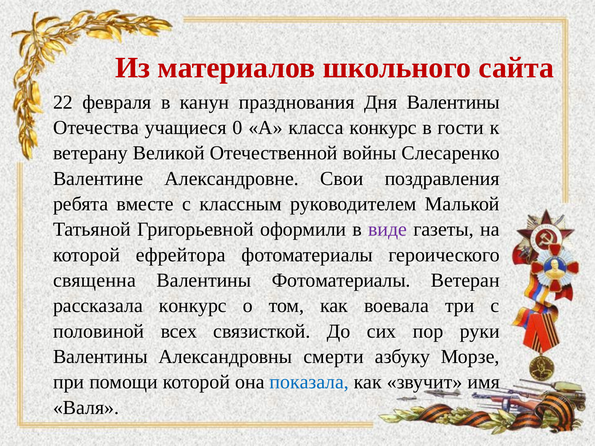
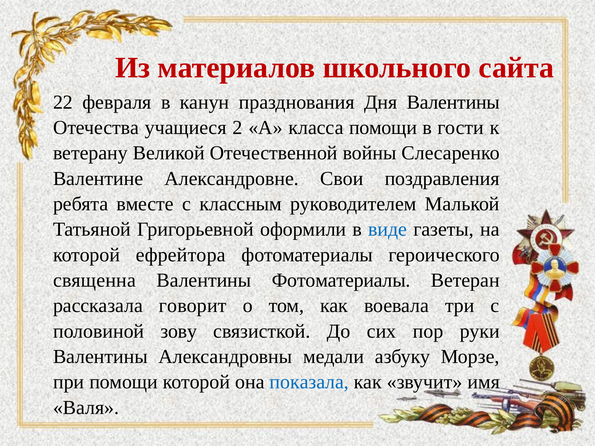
0: 0 -> 2 (237, 128)
класса конкурс: конкурс -> помощи (383, 128)
виде colour: purple -> blue (388, 230)
рассказала конкурс: конкурс -> говорит (193, 306)
всех: всех -> зову (179, 331)
смерти: смерти -> медали (334, 357)
